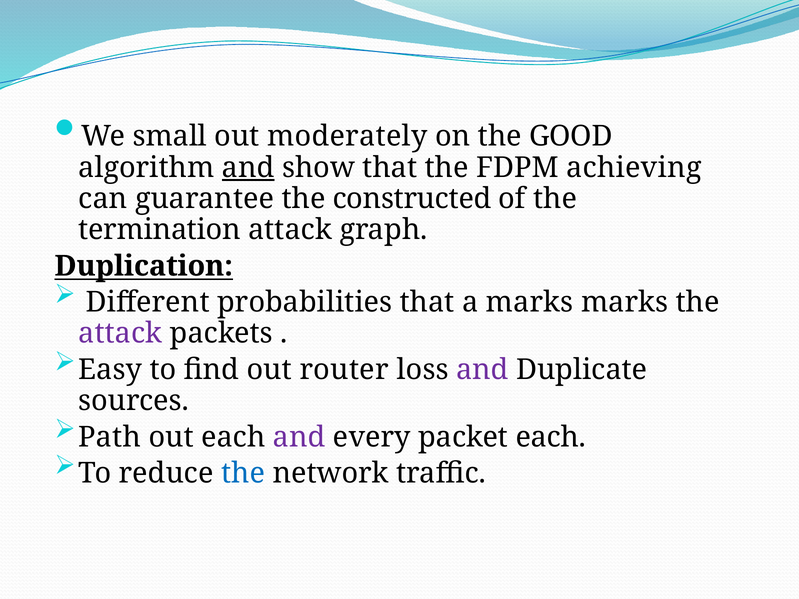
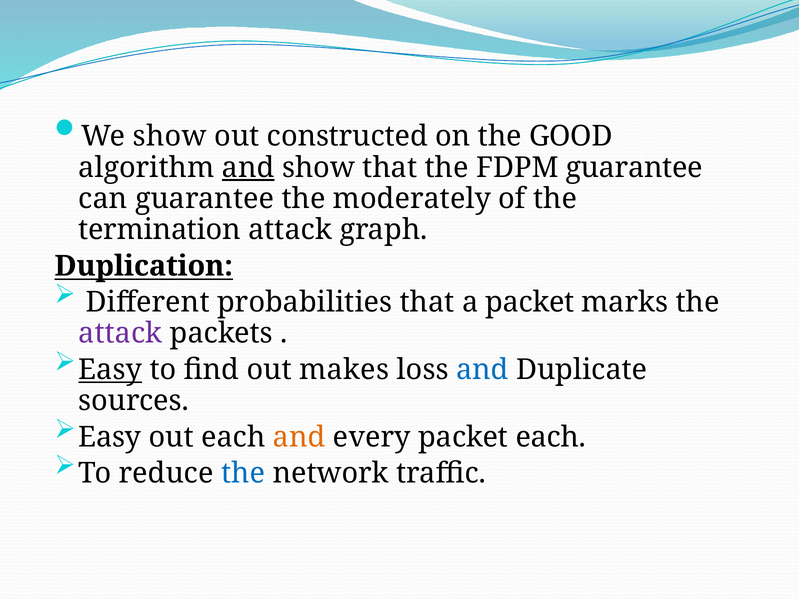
We small: small -> show (170, 136)
moderately: moderately -> constructed (347, 136)
FDPM achieving: achieving -> guarantee (634, 168)
constructed: constructed -> moderately (412, 199)
a marks: marks -> packet (530, 302)
Easy underline: none -> present (110, 370)
router: router -> makes (344, 370)
and colour: purple -> blue (482, 370)
Path: Path -> Easy (110, 437)
and colour: purple -> orange (299, 437)
